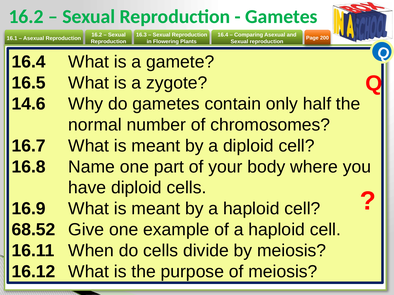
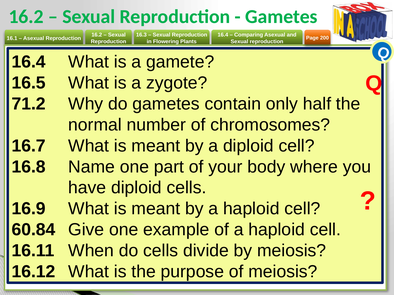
14.6: 14.6 -> 71.2 (29, 104)
68.52: 68.52 -> 60.84 (34, 230)
